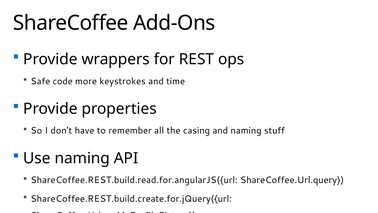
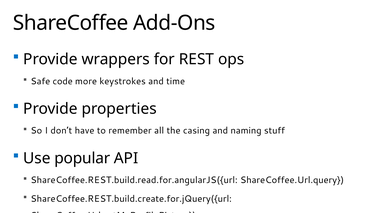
Use naming: naming -> popular (82, 158)
